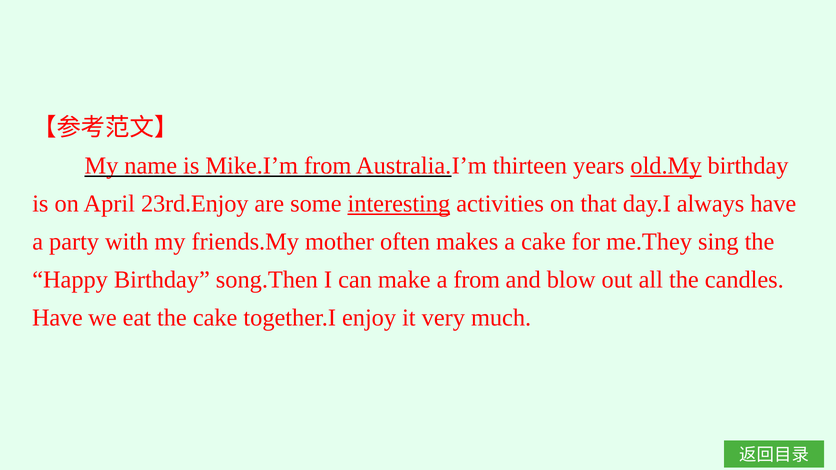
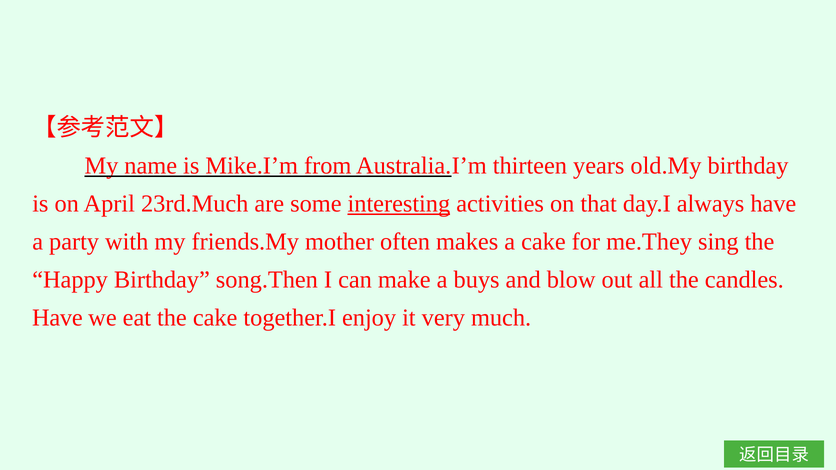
old.My underline: present -> none (666, 166)
23rd.Enjoy: 23rd.Enjoy -> 23rd.Much (195, 204)
a from: from -> buys (477, 280)
